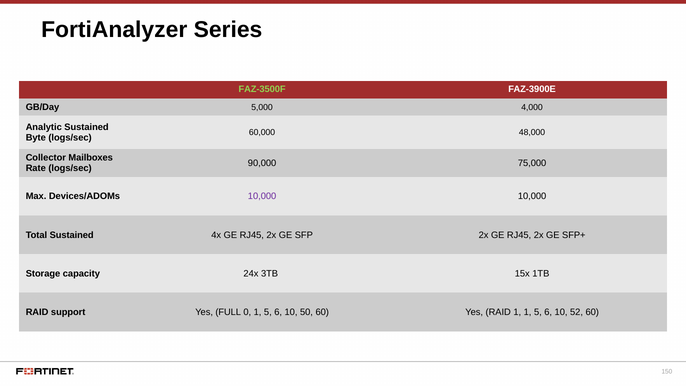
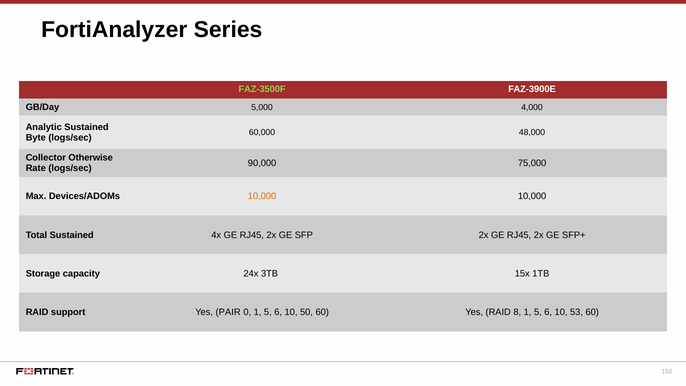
Mailboxes: Mailboxes -> Otherwise (91, 158)
10,000 colour: purple -> orange (262, 196)
FULL: FULL -> PAIR (228, 312)
RAID 1: 1 -> 8 (517, 312)
52: 52 -> 53 (577, 312)
